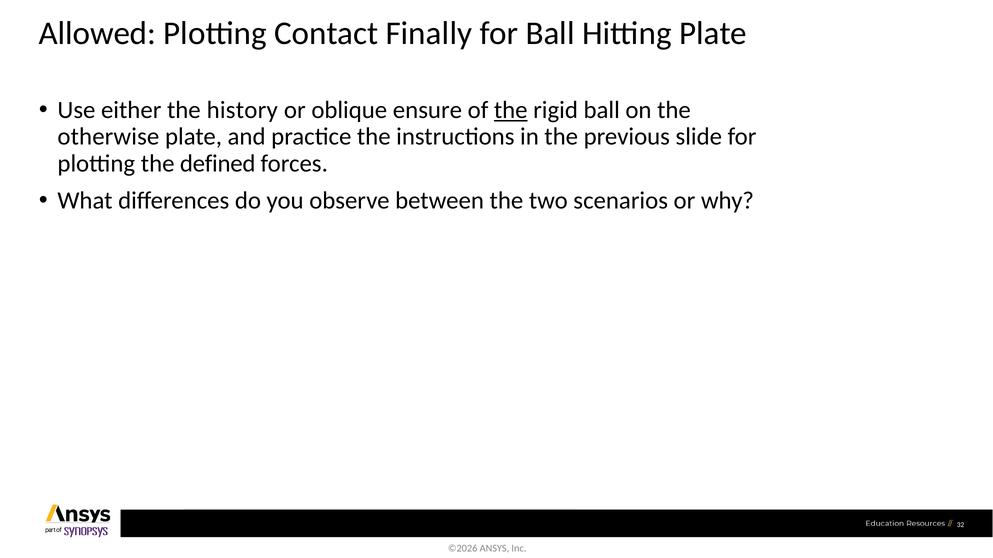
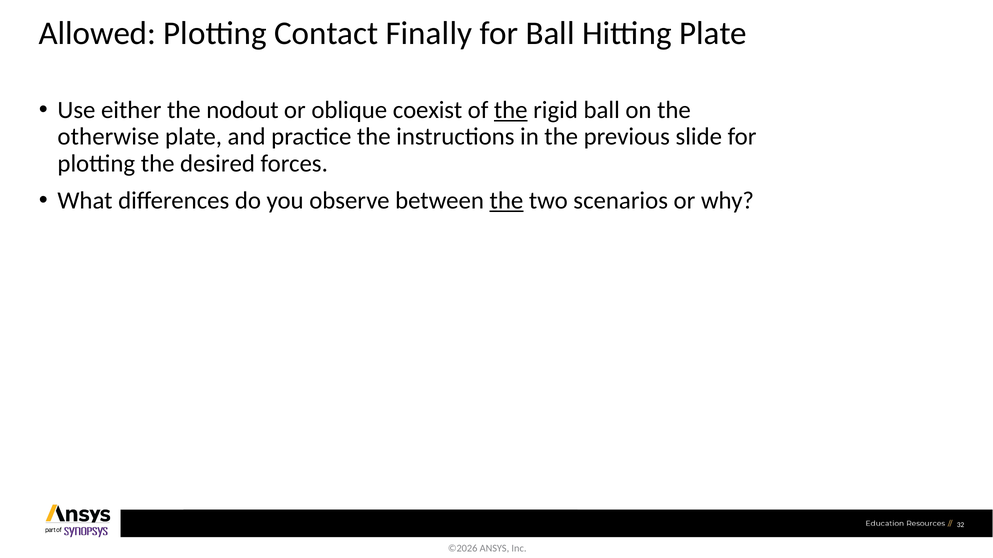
history: history -> nodout (242, 110)
ensure: ensure -> coexist (428, 110)
defined: defined -> desired (218, 164)
the underline: none -> present (506, 201)
